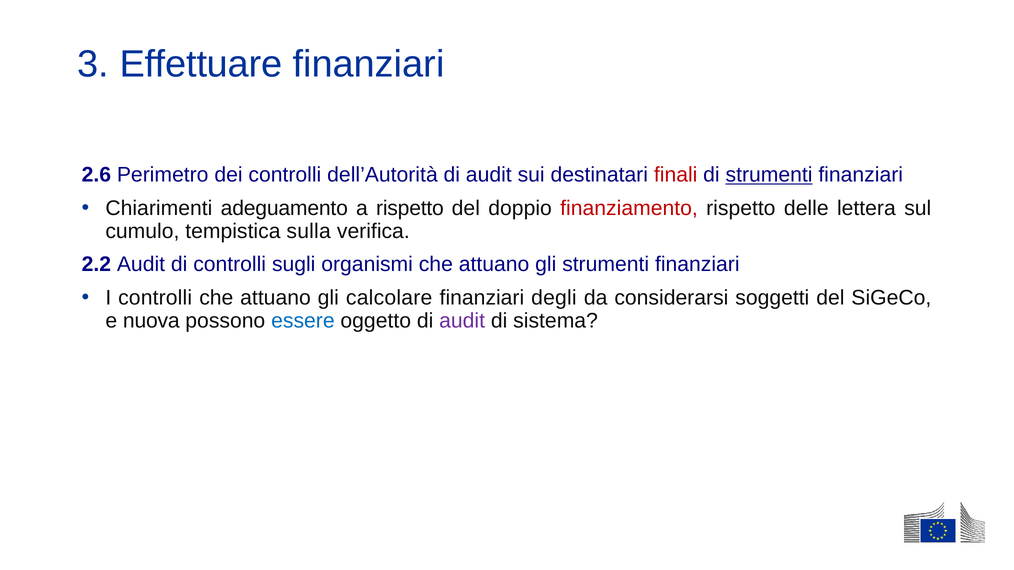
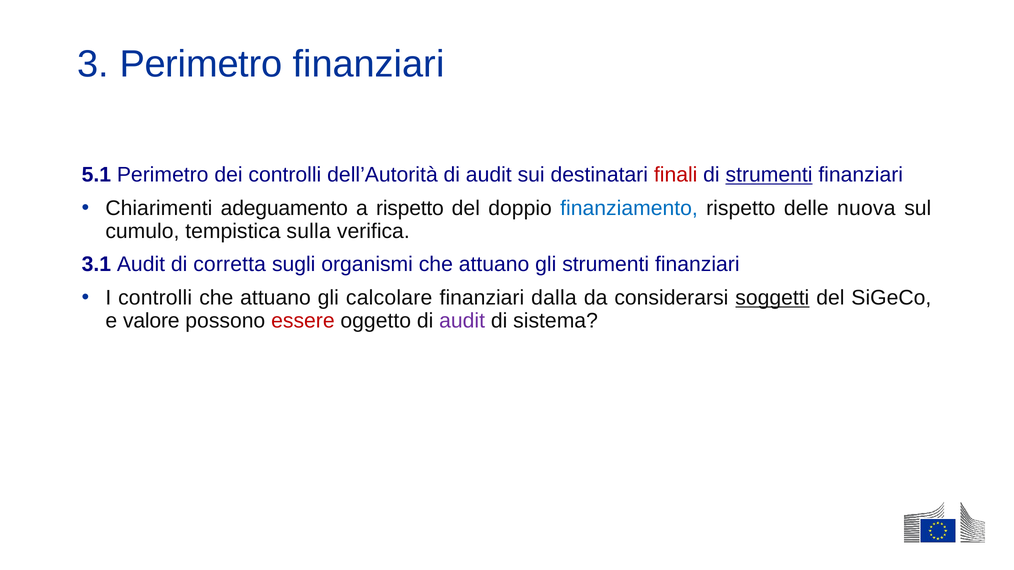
3 Effettuare: Effettuare -> Perimetro (201, 64)
2.6: 2.6 -> 5.1 (96, 175)
finanziamento colour: red -> blue (629, 208)
lettera: lettera -> nuova (866, 208)
2.2: 2.2 -> 3.1 (96, 265)
di controlli: controlli -> corretta (230, 265)
degli: degli -> dalla (554, 298)
soggetti underline: none -> present (772, 298)
nuova: nuova -> valore (151, 321)
essere colour: blue -> red (303, 321)
